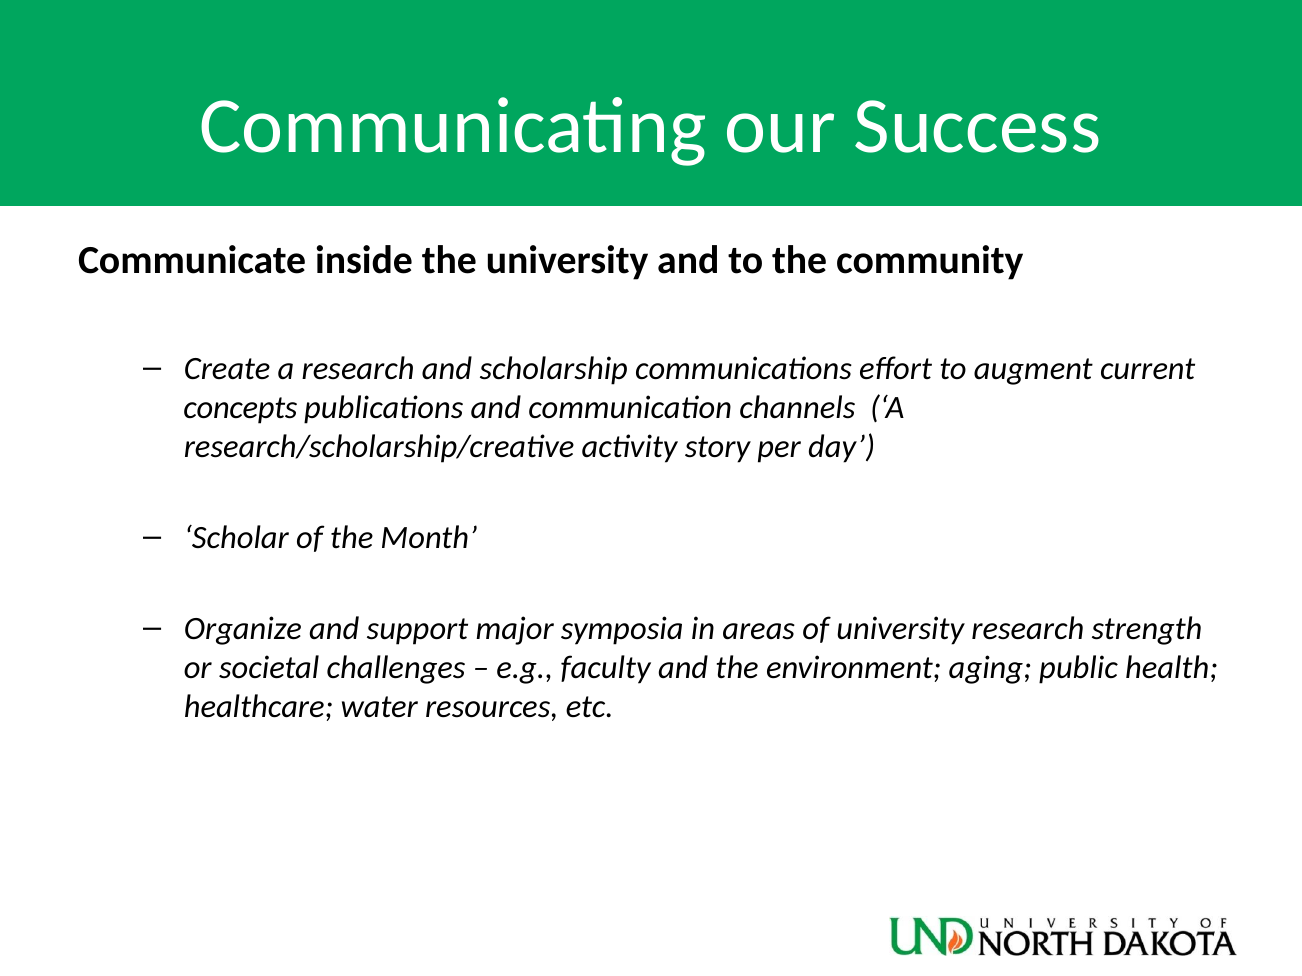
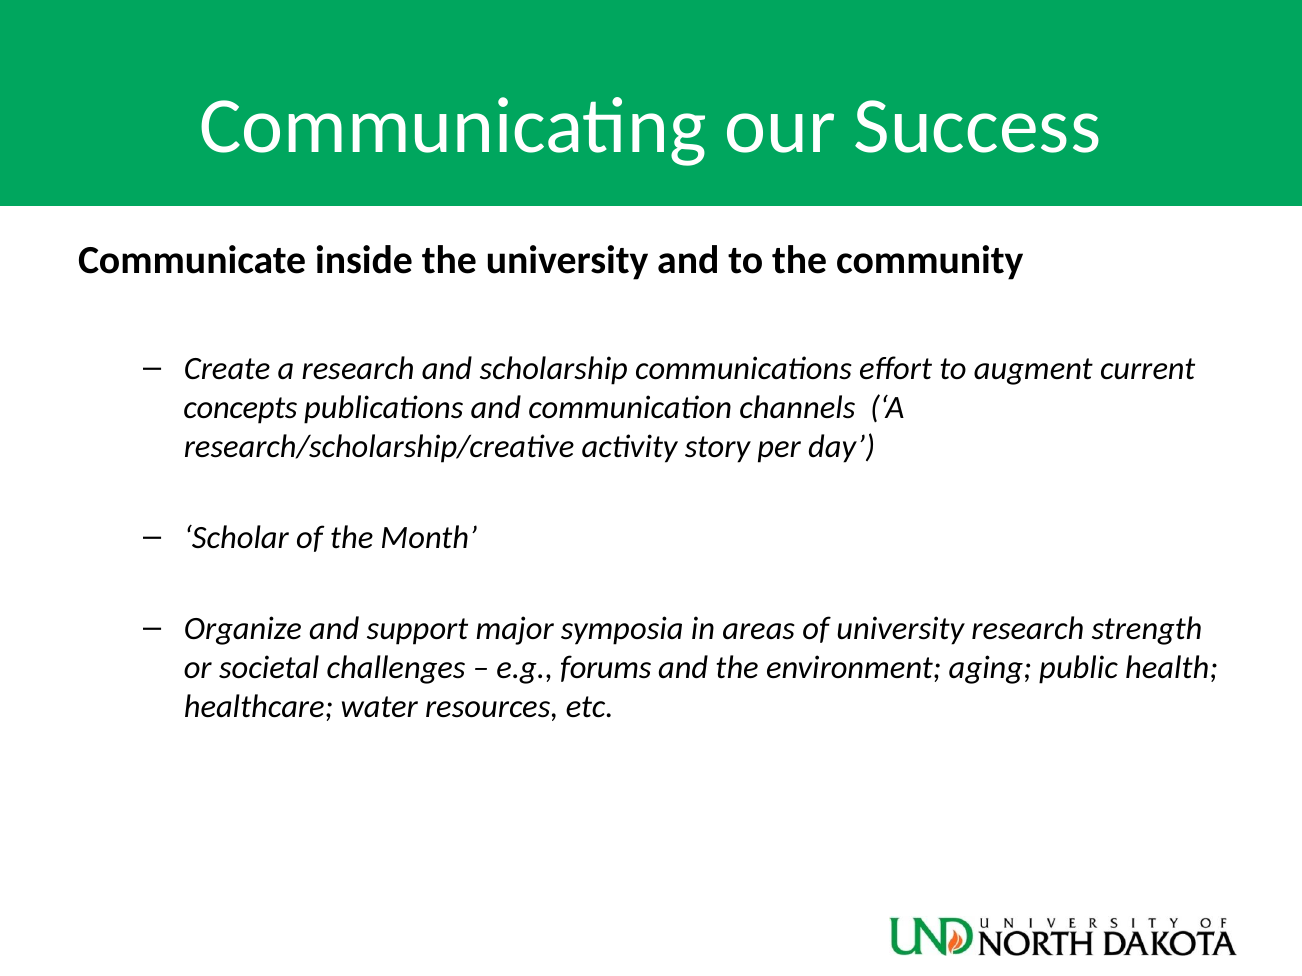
faculty: faculty -> forums (606, 668)
